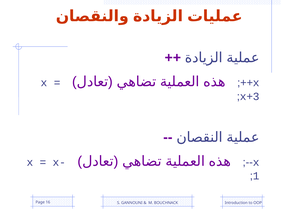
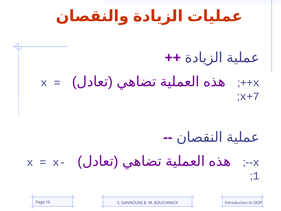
x+3: x+3 -> x+7 (250, 96)
